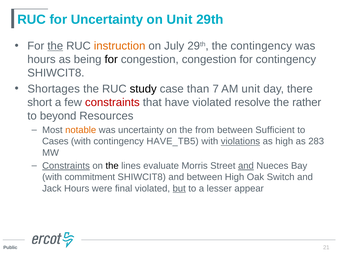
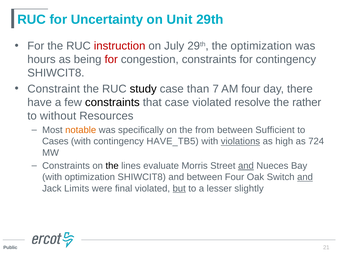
the underline: present -> none (55, 46)
instruction colour: orange -> red (120, 46)
the contingency: contingency -> optimization (261, 46)
for colour: black -> red (111, 60)
congestion congestion: congestion -> constraints (209, 60)
Shortages: Shortages -> Constraint (54, 89)
AM unit: unit -> four (251, 89)
short: short -> have (40, 102)
constraints colour: red -> black (112, 102)
that have: have -> case (177, 102)
beyond: beyond -> without (58, 116)
was uncertainty: uncertainty -> specifically (141, 130)
283: 283 -> 724 (316, 142)
Constraints underline: present -> none (66, 166)
with commitment: commitment -> optimization (90, 177)
between High: High -> Four (235, 177)
and underline: none -> present (305, 177)
Jack Hours: Hours -> Limits (77, 189)
appear: appear -> slightly (249, 189)
